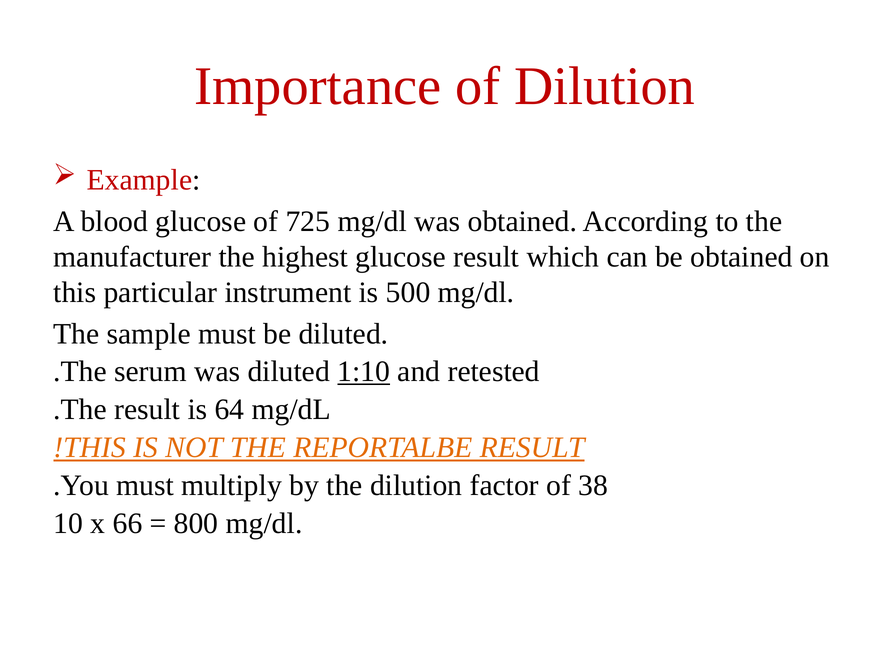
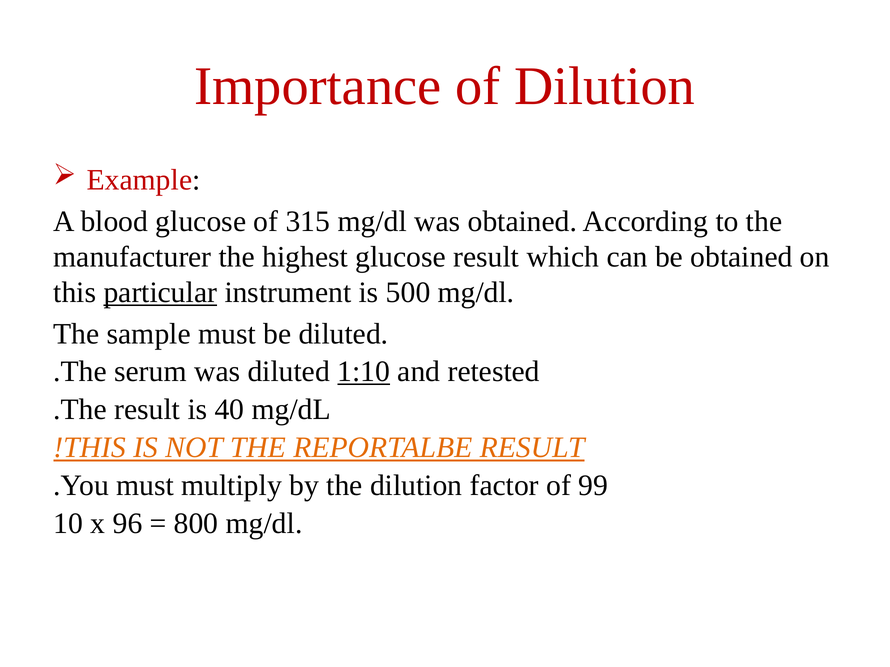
725: 725 -> 315 (308, 222)
particular underline: none -> present (160, 293)
64: 64 -> 40 (229, 410)
38: 38 -> 99 (593, 486)
66: 66 -> 96 (128, 524)
